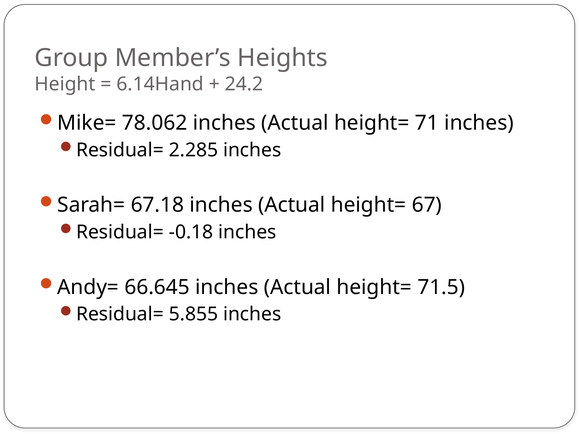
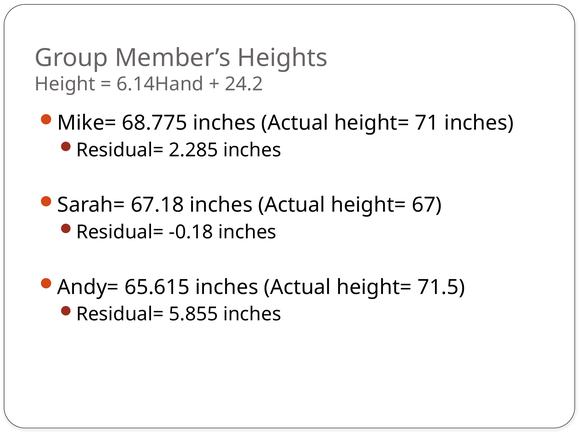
78.062: 78.062 -> 68.775 (155, 123)
66.645: 66.645 -> 65.615 (157, 287)
